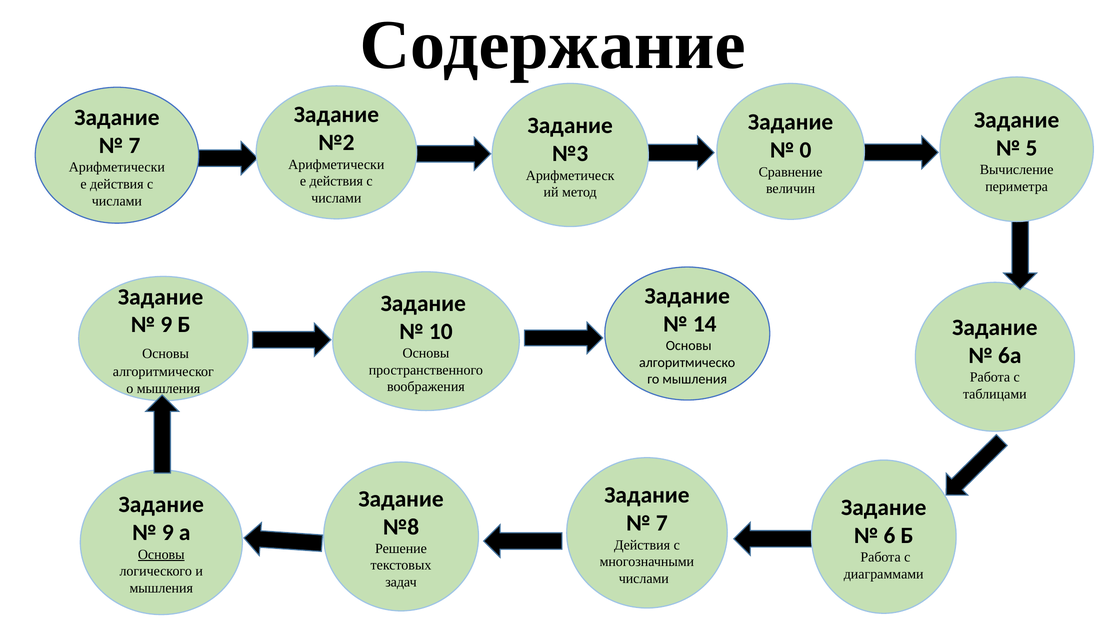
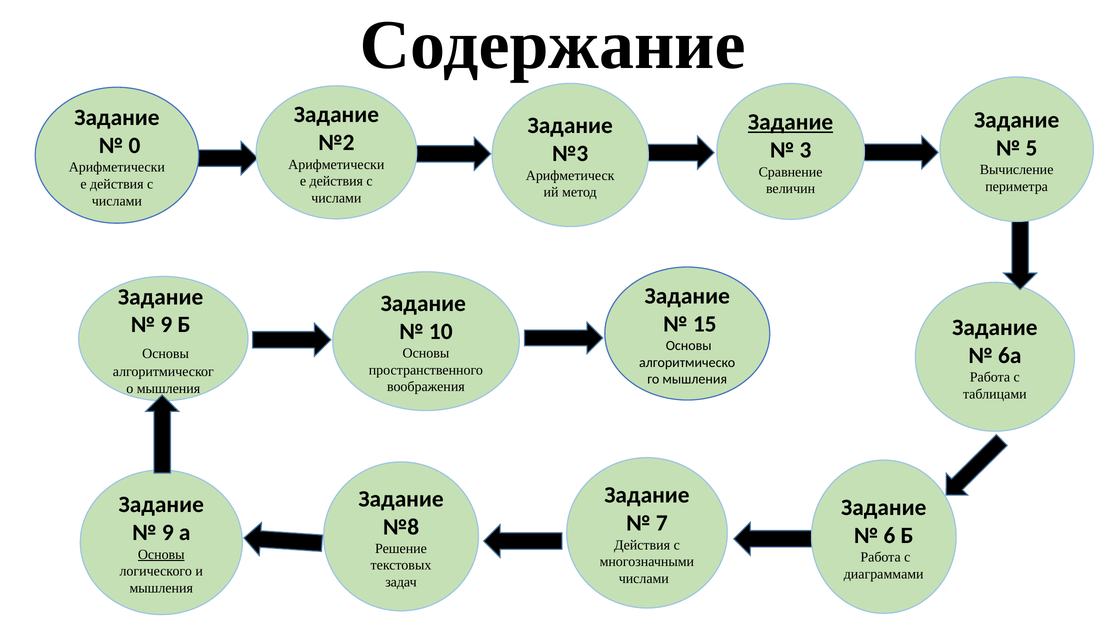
Задание underline: none -> present (791, 122)
7: 7 -> 0 (134, 146)
0: 0 -> 3 (805, 150)
14: 14 -> 15 (705, 324)
